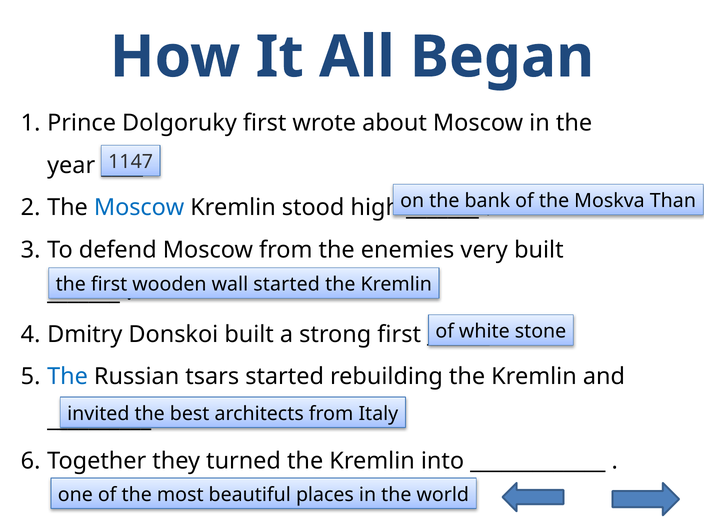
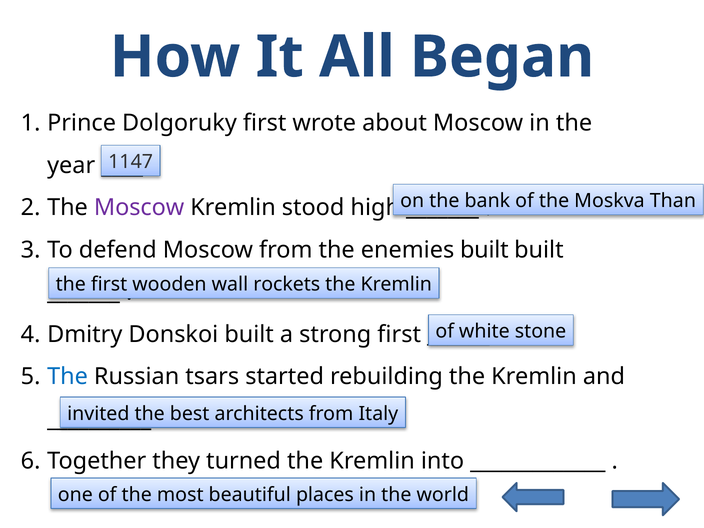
Moscow colour: blue -> purple (139, 208)
enemies very: very -> built (484, 250)
wall started: started -> rockets (287, 284)
